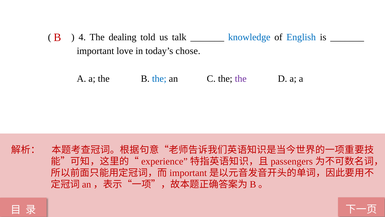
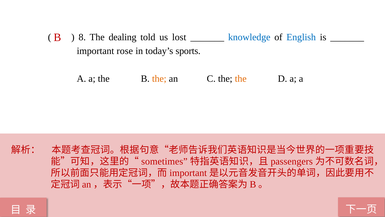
4: 4 -> 8 (82, 37)
talk: talk -> lost (179, 37)
love: love -> rose (125, 51)
chose: chose -> sports (188, 51)
the colour: blue -> orange (159, 79)
the colour: purple -> orange (241, 79)
experience: experience -> sometimes (164, 161)
